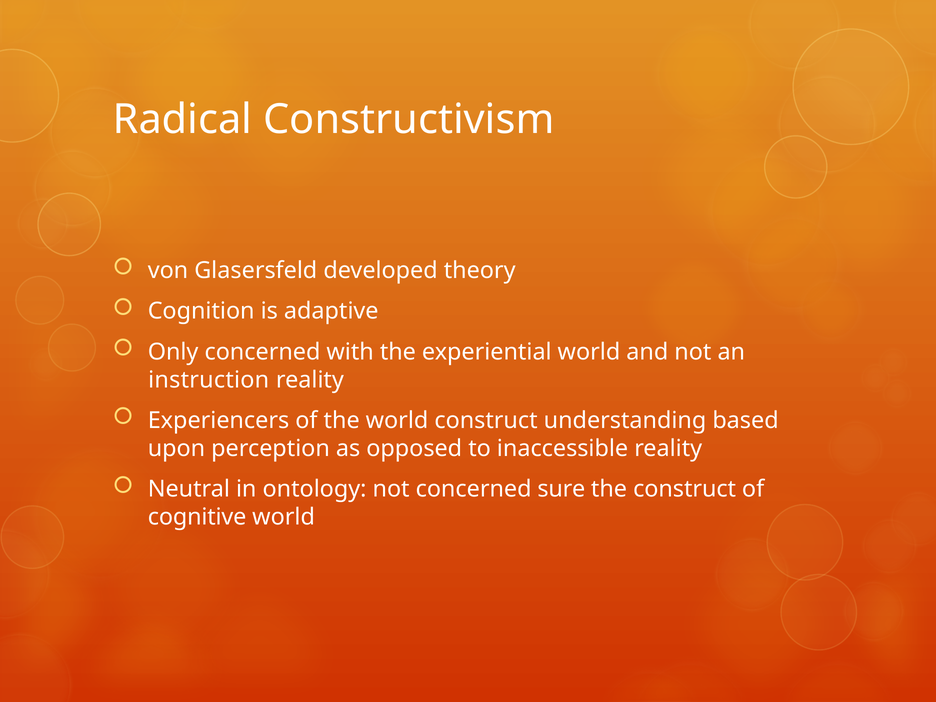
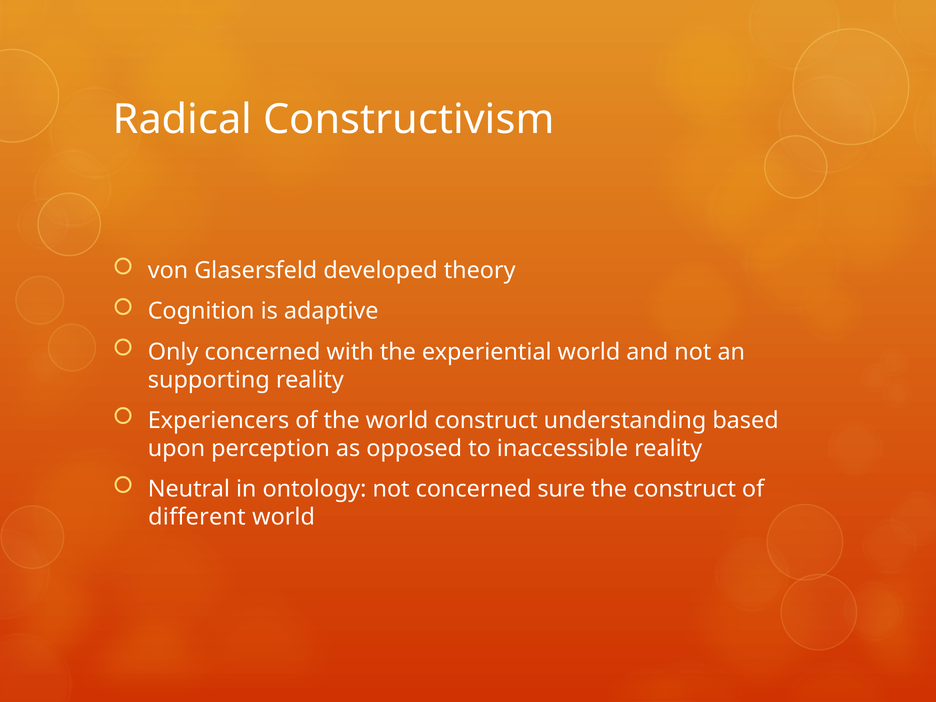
instruction: instruction -> supporting (209, 380)
cognitive: cognitive -> different (197, 517)
